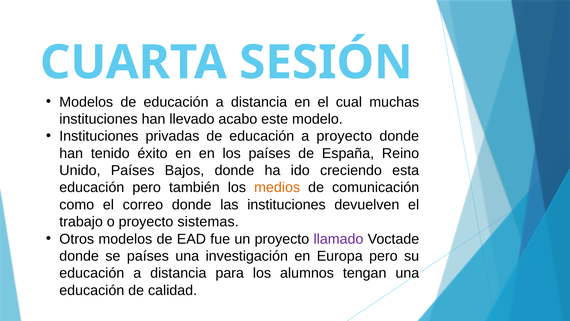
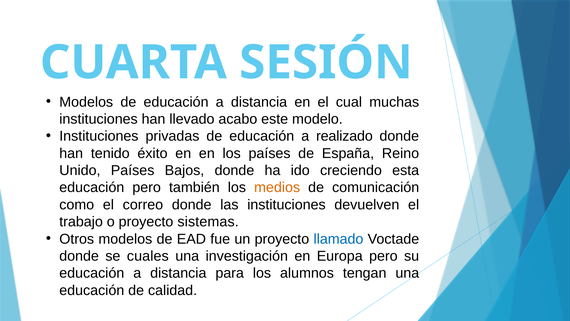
a proyecto: proyecto -> realizado (344, 136)
llamado colour: purple -> blue (338, 239)
se países: países -> cuales (148, 256)
